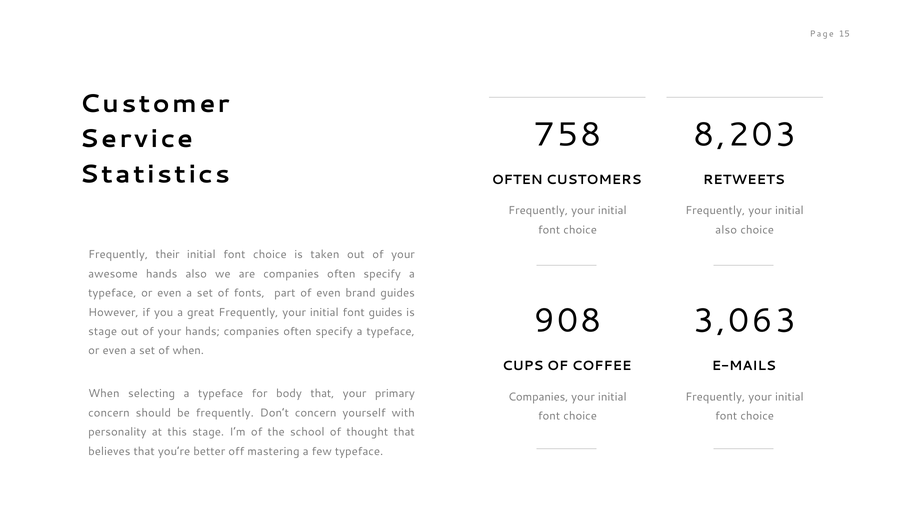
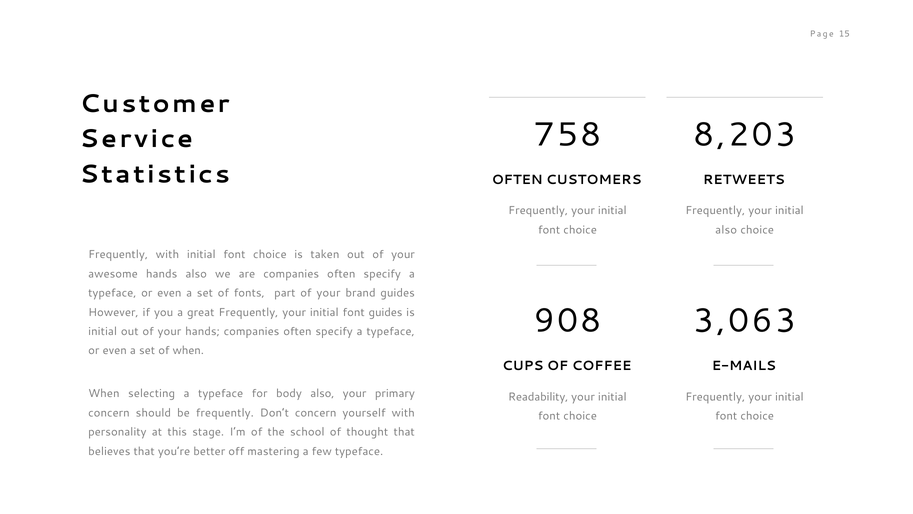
Frequently their: their -> with (167, 254)
part of even: even -> your (328, 293)
stage: stage -> initial (103, 331)
body that: that -> also (322, 393)
Companies: Companies -> Readability (538, 397)
